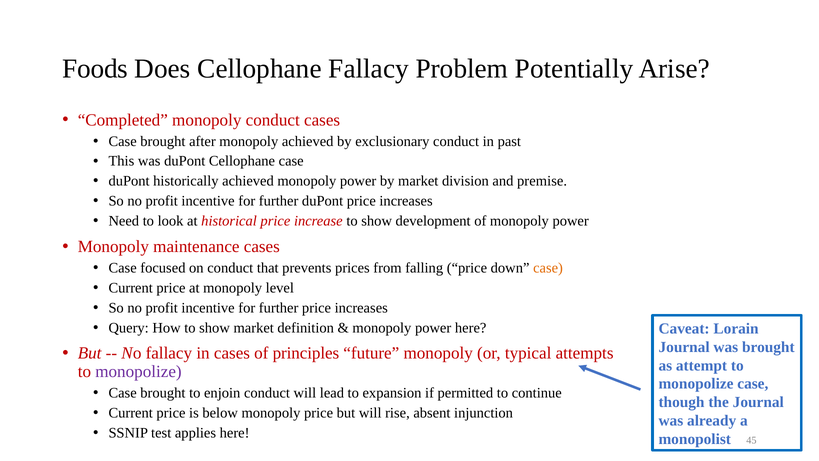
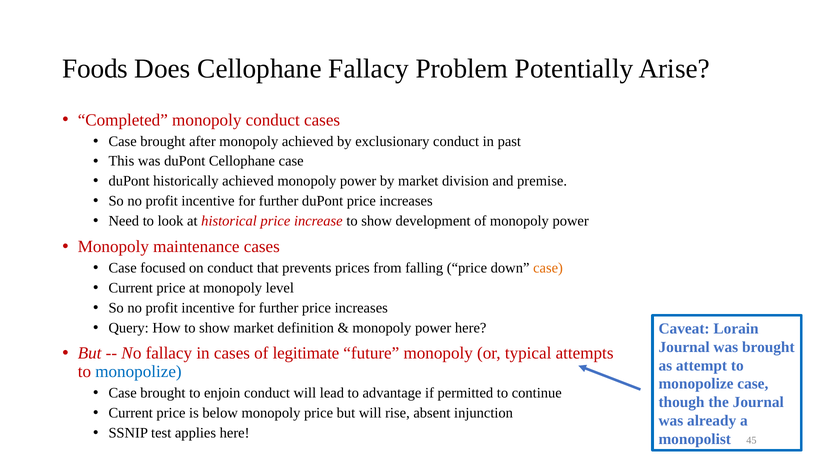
principles: principles -> legitimate (306, 353)
monopolize colour: purple -> blue (138, 372)
expansion: expansion -> advantage (392, 393)
